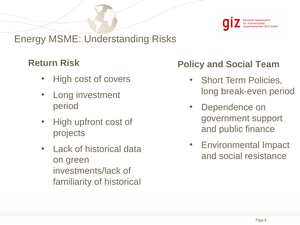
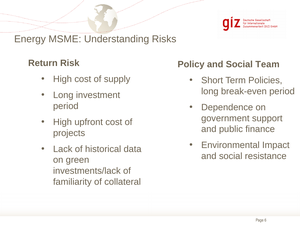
covers: covers -> supply (117, 79)
familiarity of historical: historical -> collateral (123, 182)
